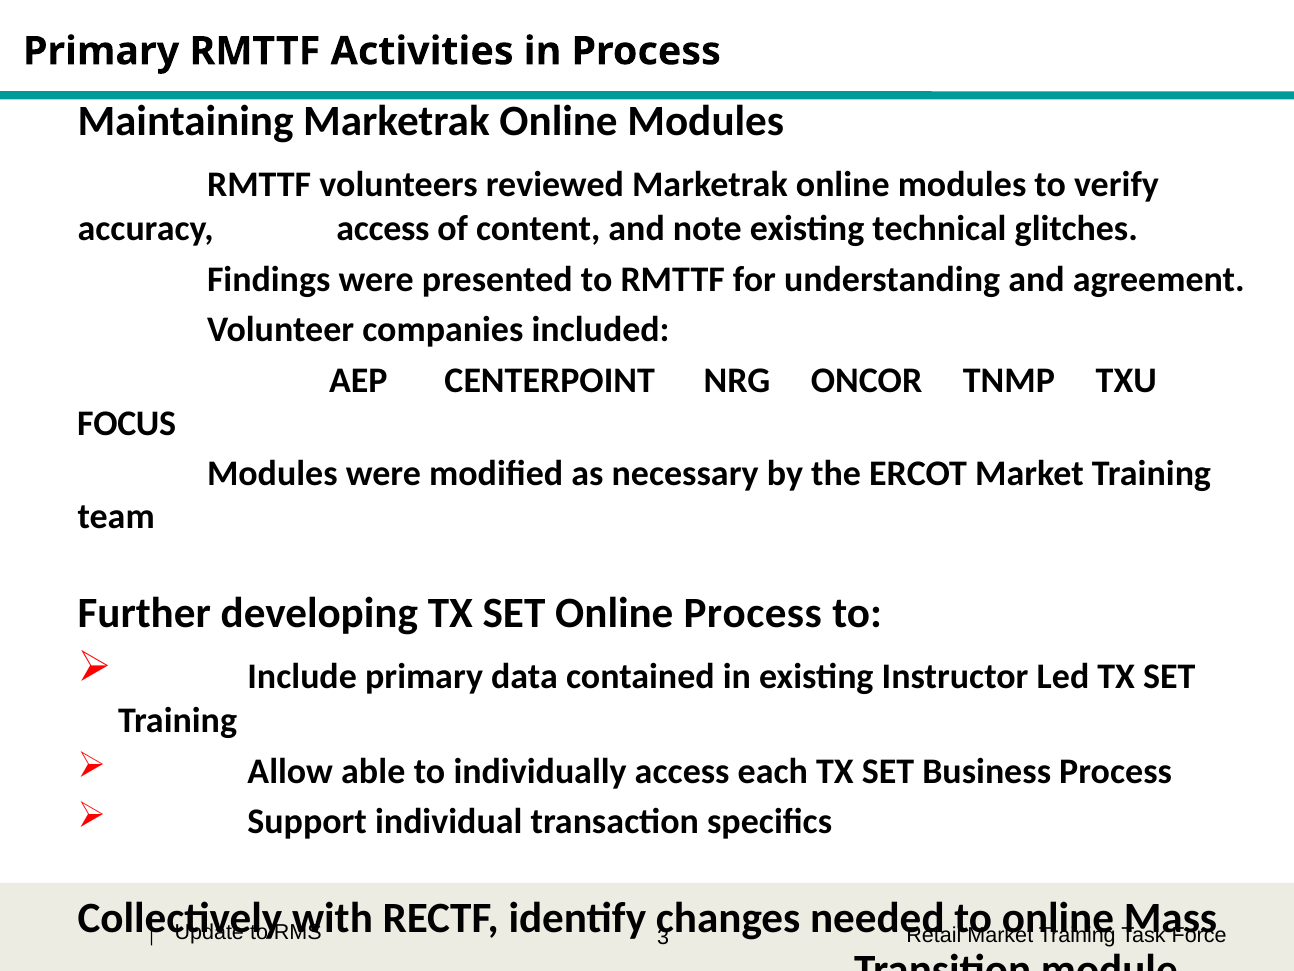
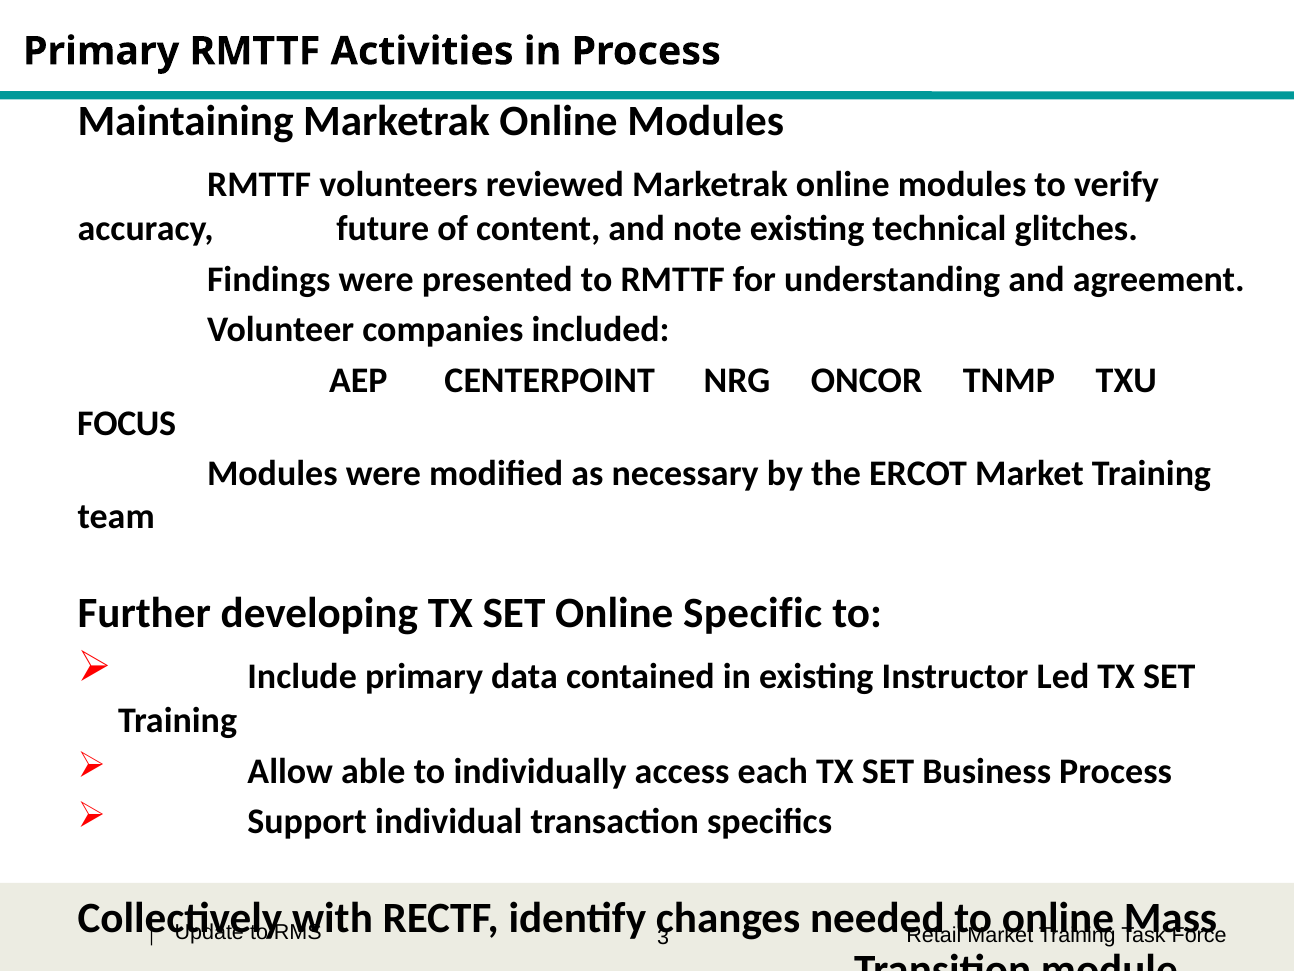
accuracy access: access -> future (383, 229)
Online Process: Process -> Specific (753, 613)
